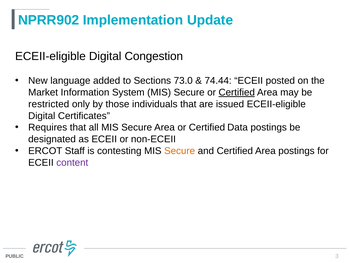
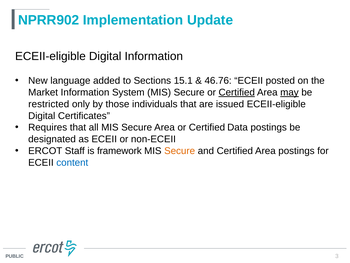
Digital Congestion: Congestion -> Information (154, 56)
73.0: 73.0 -> 15.1 (183, 81)
74.44: 74.44 -> 46.76 (218, 81)
may underline: none -> present (289, 92)
contesting: contesting -> framework (119, 151)
content colour: purple -> blue (72, 162)
